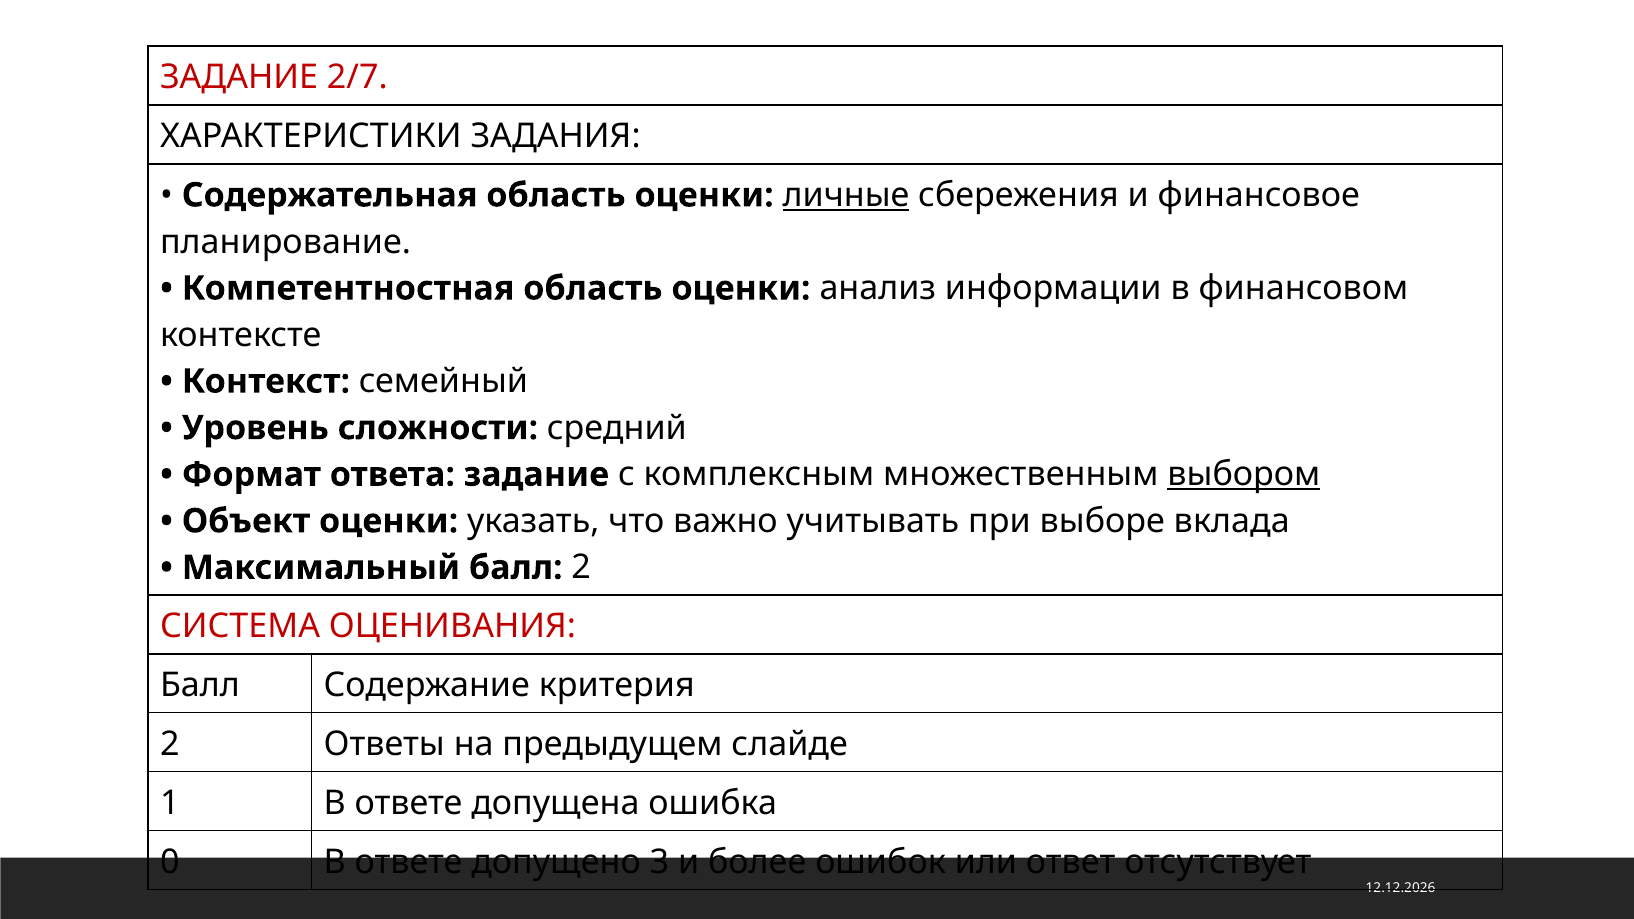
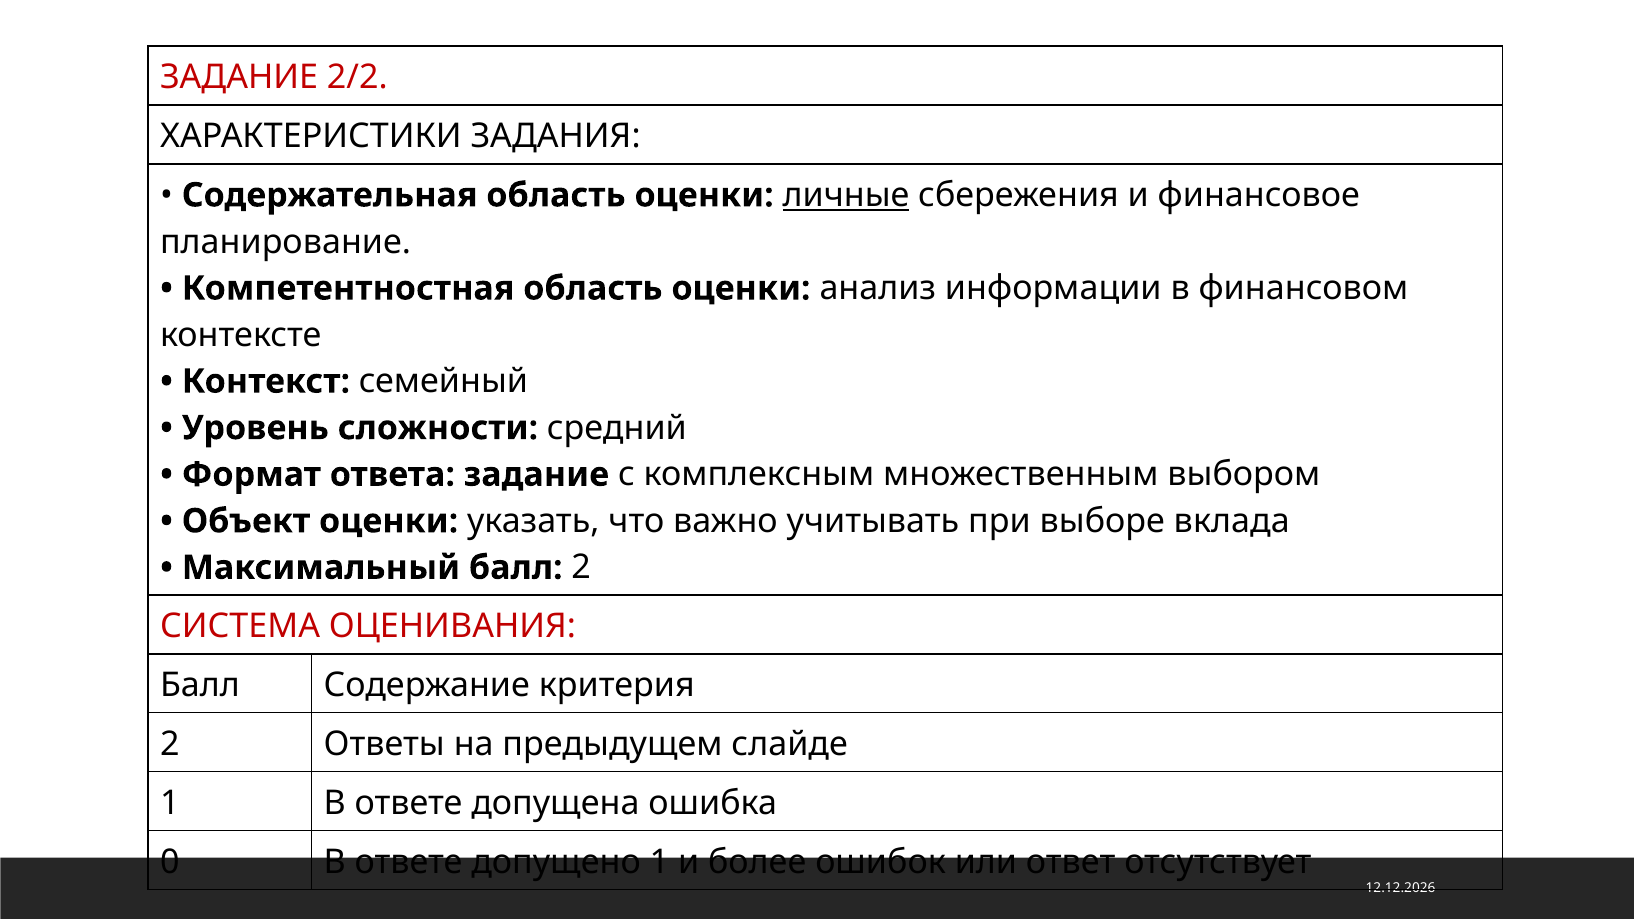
2/7: 2/7 -> 2/2 (357, 78)
выбором underline: present -> none (1244, 475)
допущено 3: 3 -> 1 (659, 862)
